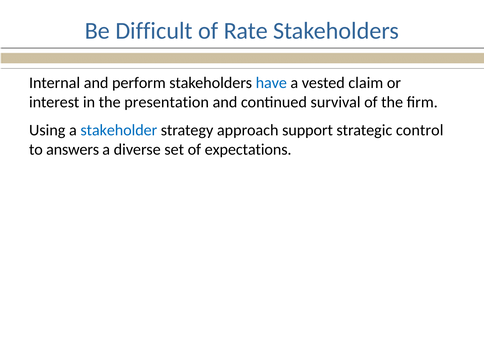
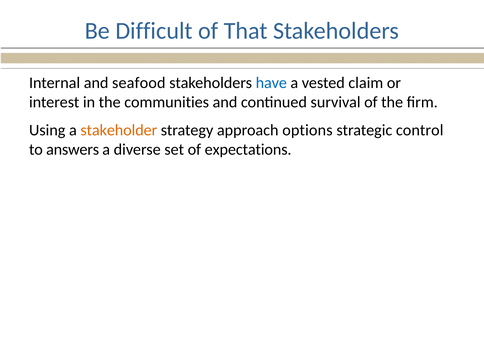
Rate: Rate -> That (246, 31)
perform: perform -> seafood (139, 83)
presentation: presentation -> communities (167, 102)
stakeholder colour: blue -> orange (119, 130)
support: support -> options (307, 130)
